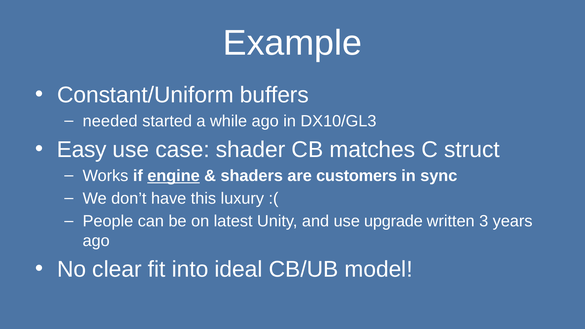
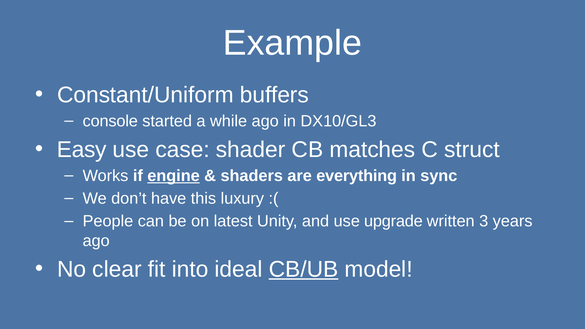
needed: needed -> console (110, 121)
customers: customers -> everything (357, 176)
CB/UB underline: none -> present (304, 269)
